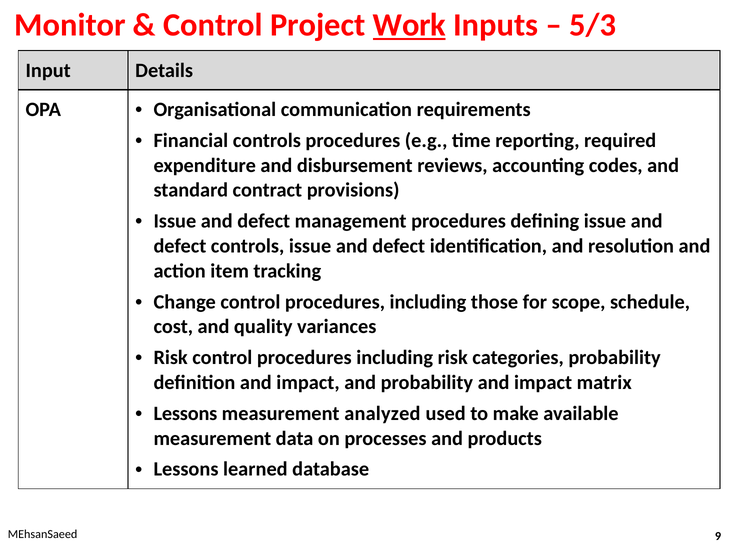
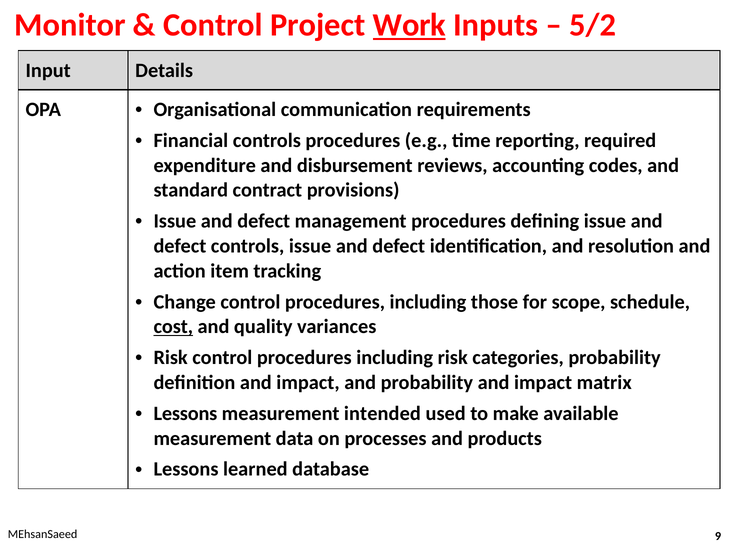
5/3: 5/3 -> 5/2 (593, 25)
cost underline: none -> present (173, 327)
analyzed: analyzed -> intended (382, 414)
